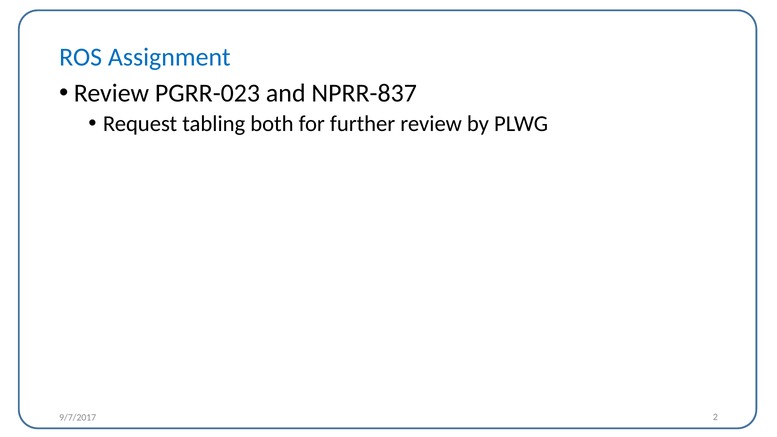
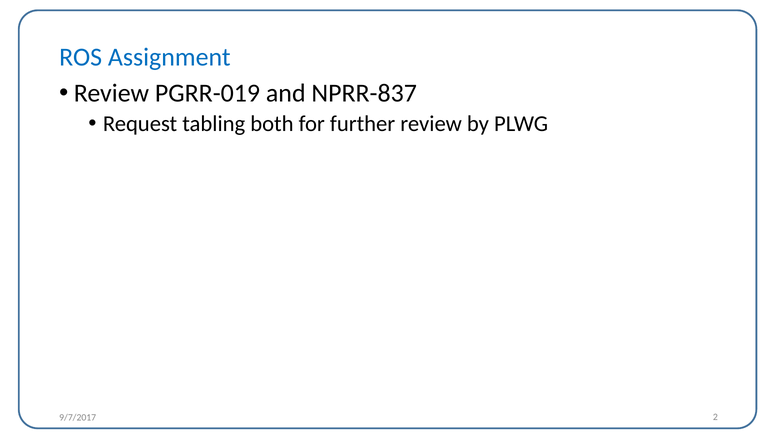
PGRR-023: PGRR-023 -> PGRR-019 (208, 93)
